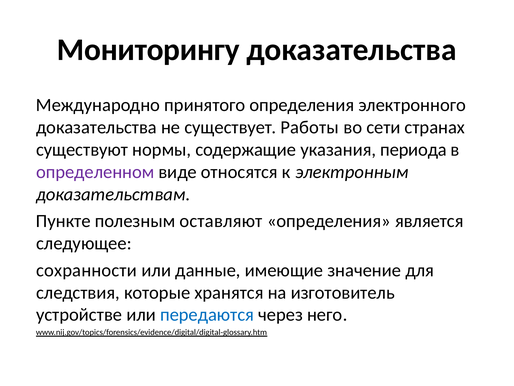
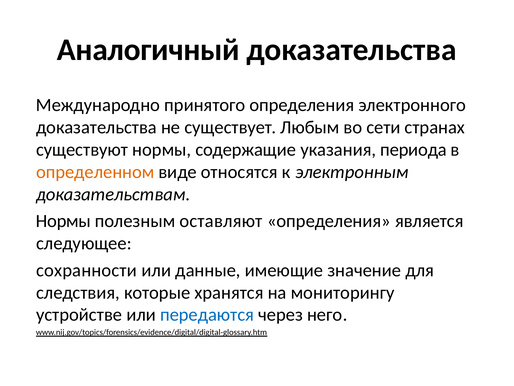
Мониторингу: Мониторингу -> Аналогичный (148, 50)
Работы: Работы -> Любым (310, 127)
определенном colour: purple -> orange (95, 172)
Пункте: Пункте -> Нормы (63, 221)
изготовитель: изготовитель -> мониторингу (343, 292)
